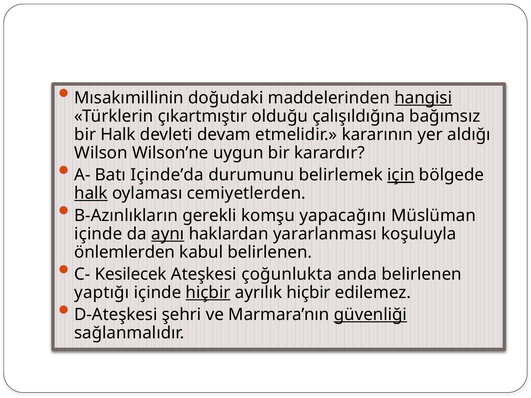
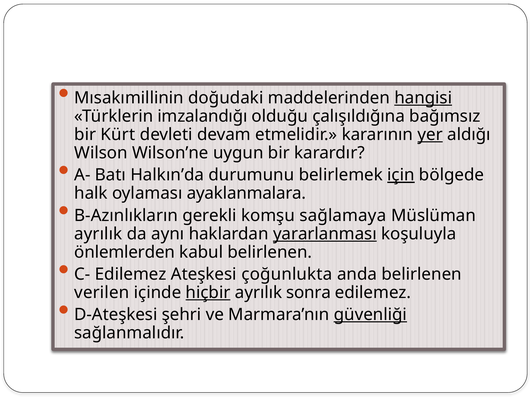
çıkartmıştır: çıkartmıştır -> imzalandığı (202, 116)
bir Halk: Halk -> Kürt (118, 135)
yer underline: none -> present (430, 135)
Içinde’da: Içinde’da -> Halkın’da (167, 175)
halk underline: present -> none (91, 193)
cemiyetlerden: cemiyetlerden -> ayaklanmalara (246, 193)
yapacağını: yapacağını -> sağlamaya (343, 216)
içinde: içinde -> ayrılık (98, 234)
aynı underline: present -> none (168, 234)
yararlanması underline: none -> present (325, 234)
C- Kesilecek: Kesilecek -> Edilemez (131, 274)
yaptığı: yaptığı -> verilen (102, 293)
ayrılık hiçbir: hiçbir -> sonra (309, 293)
